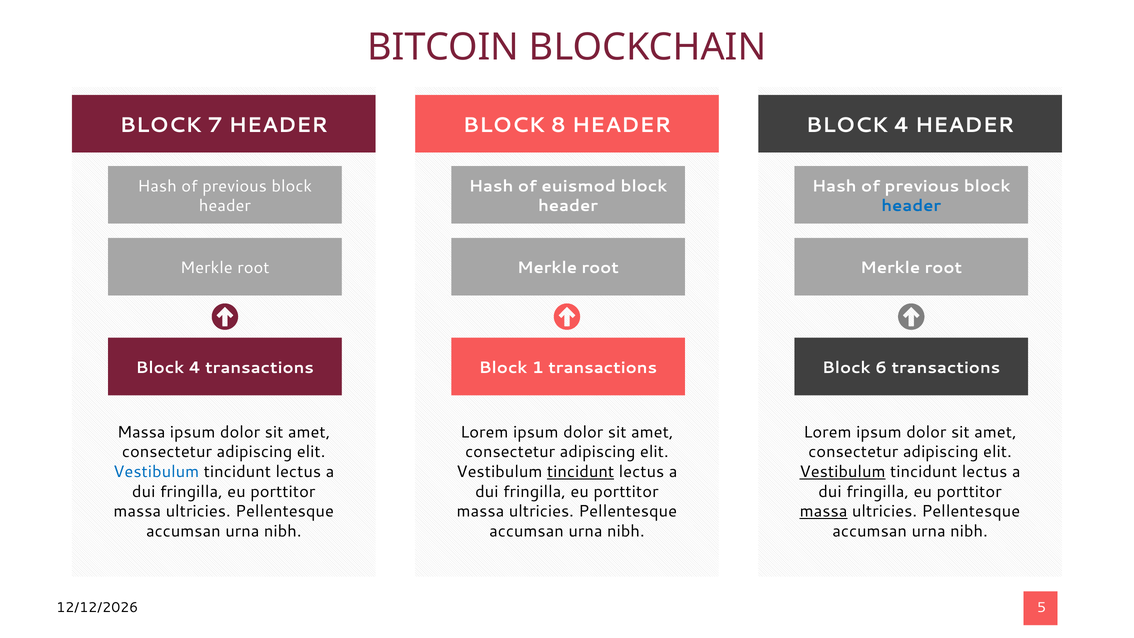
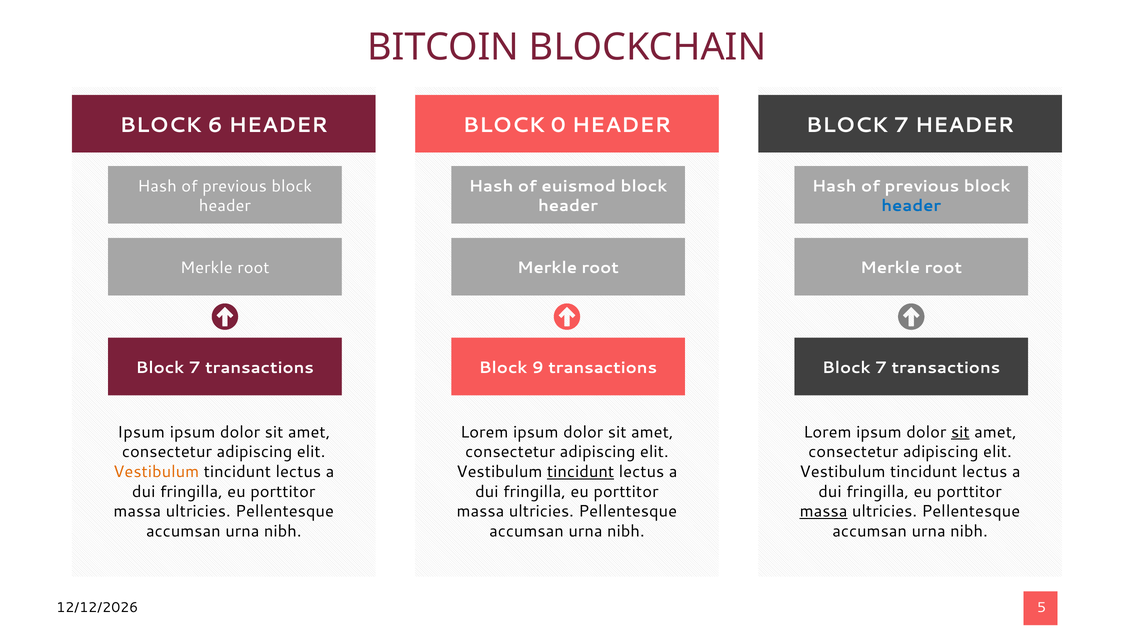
7: 7 -> 6 (215, 125)
8: 8 -> 0 (558, 125)
HEADER BLOCK 4: 4 -> 7 (901, 125)
4: 4 -> 7 (195, 368)
1: 1 -> 9 (538, 368)
6: 6 -> 7 (881, 368)
Massa: Massa -> Ipsum (141, 432)
sit underline: none -> present (960, 432)
Vestibulum colour: blue -> orange (156, 472)
Vestibulum underline: present -> none (842, 472)
